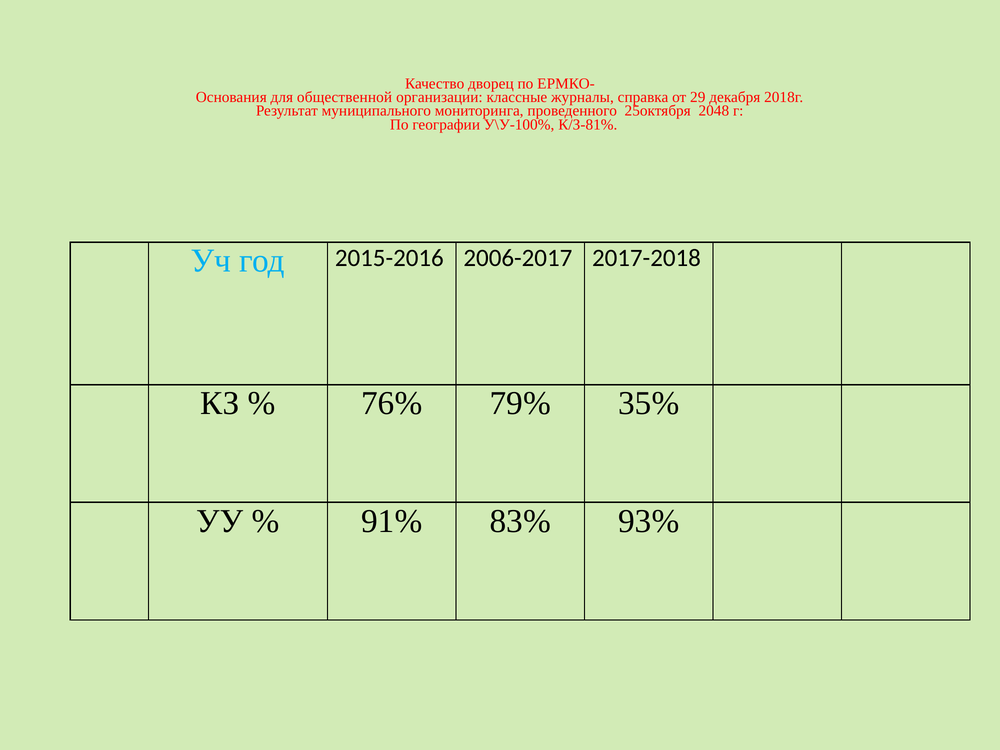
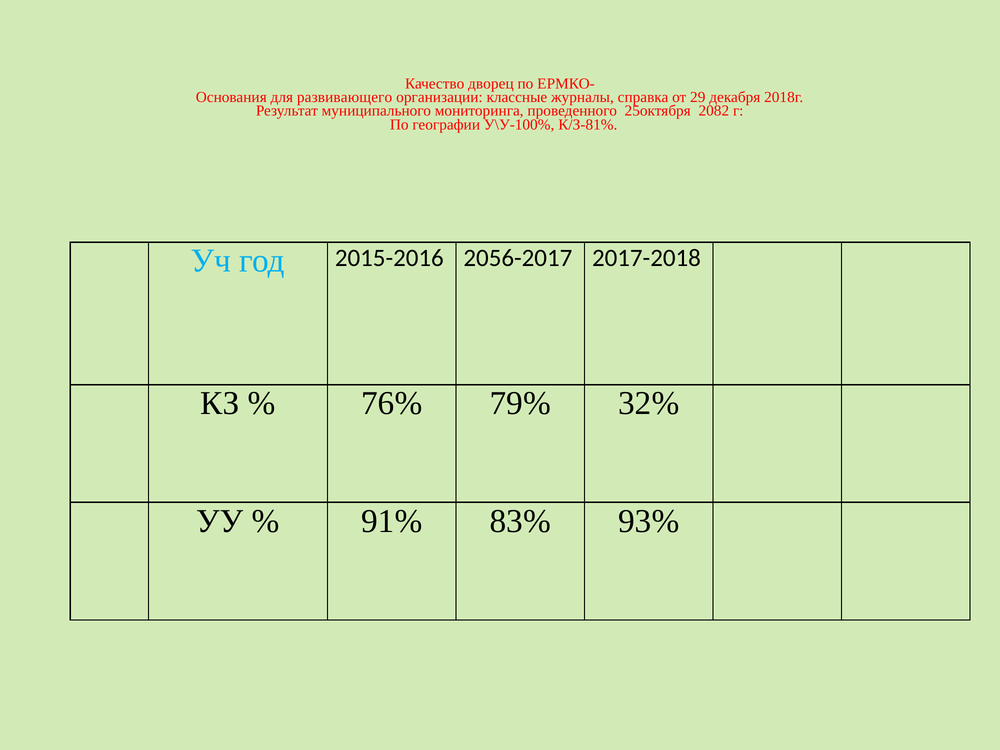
общественной: общественной -> развивающего (345, 97)
2048: 2048 -> 2082 (714, 111)
2006-2017: 2006-2017 -> 2056-2017 (518, 258)
35%: 35% -> 32% (649, 403)
